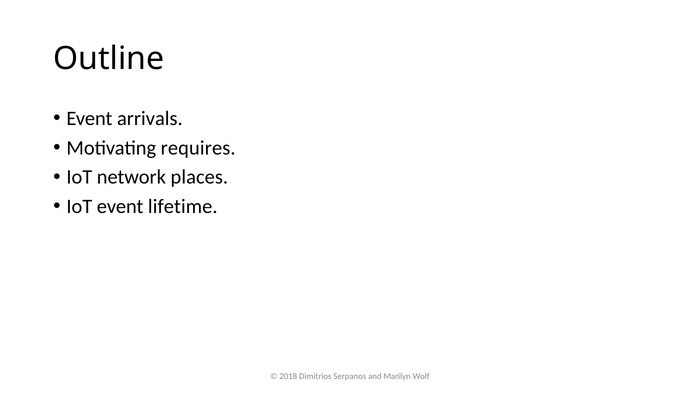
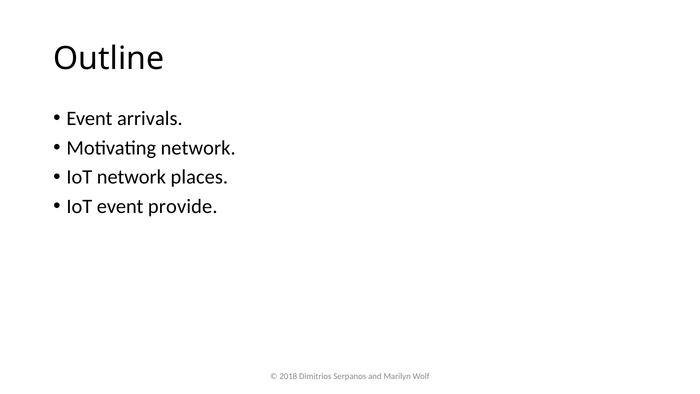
Motivating requires: requires -> network (198, 148)
lifetime: lifetime -> provide (183, 206)
